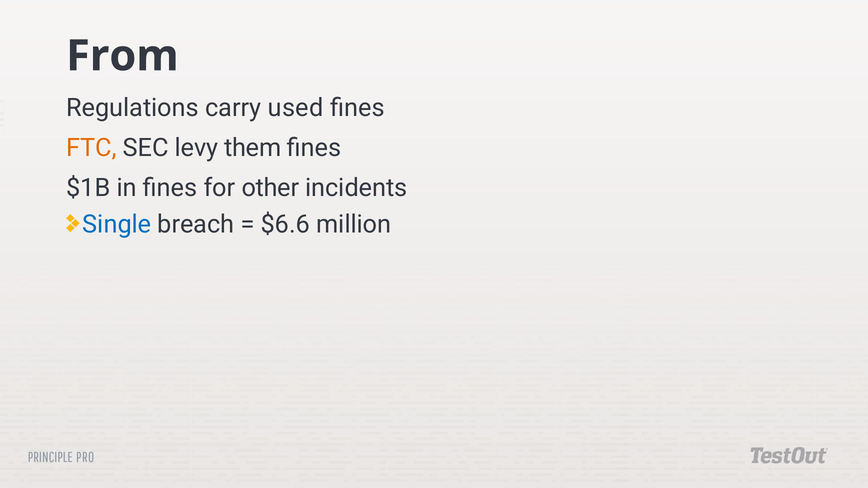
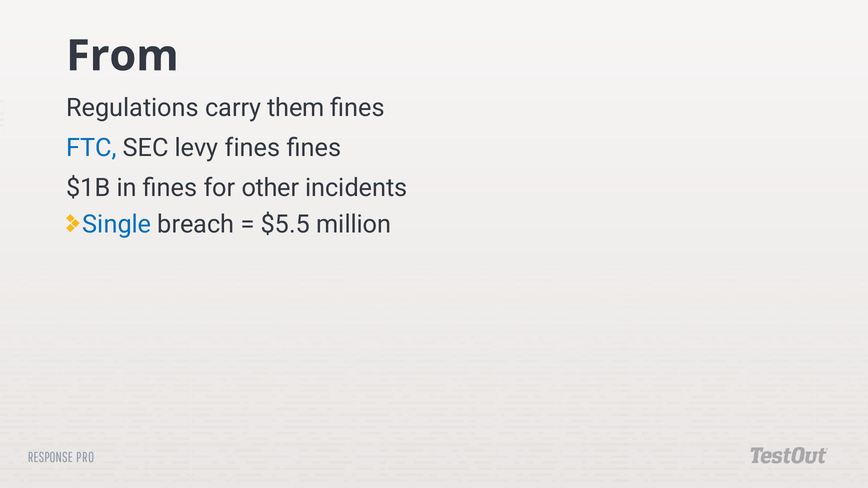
used: used -> them (296, 108)
FTC colour: orange -> blue (91, 148)
levy them: them -> fines (253, 148)
$6.6: $6.6 -> $5.5 (285, 224)
PRINCIPLE: PRINCIPLE -> RESPONSE (50, 458)
